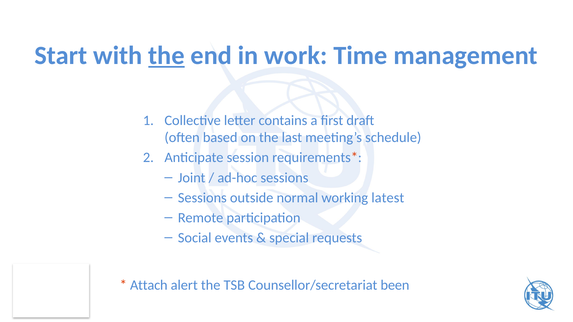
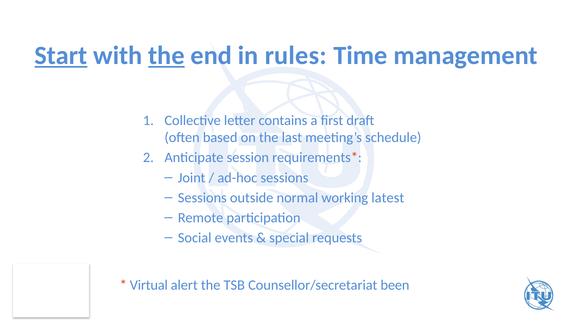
Start underline: none -> present (61, 56)
work: work -> rules (296, 56)
Attach: Attach -> Virtual (149, 285)
